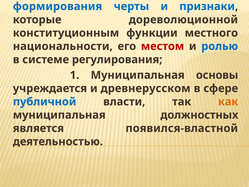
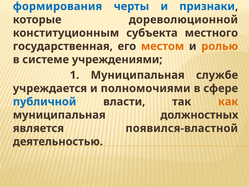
функции: функции -> субъекта (152, 33)
национальности: национальности -> государственная (63, 46)
местом colour: red -> orange (163, 46)
ролью colour: blue -> orange (220, 46)
регулирования: регулирования -> учреждениями (117, 60)
Муниципальная основы: основы -> службе (217, 75)
древнерусском: древнерусском -> полномочиями (146, 88)
